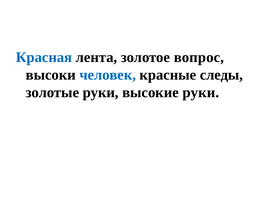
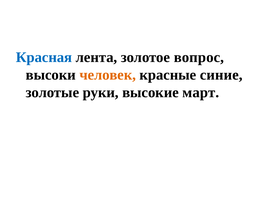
человек colour: blue -> orange (108, 75)
следы: следы -> синие (221, 75)
высокие руки: руки -> март (201, 93)
